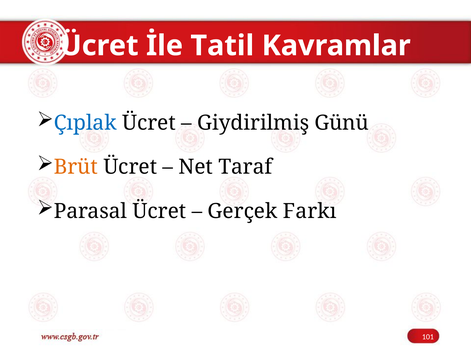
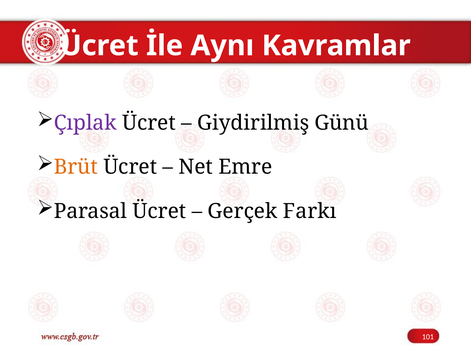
Tatil: Tatil -> Aynı (222, 46)
Çıplak colour: blue -> purple (85, 123)
Taraf: Taraf -> Emre (245, 167)
